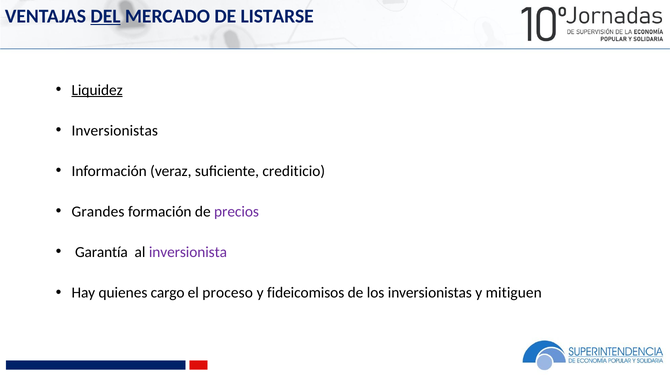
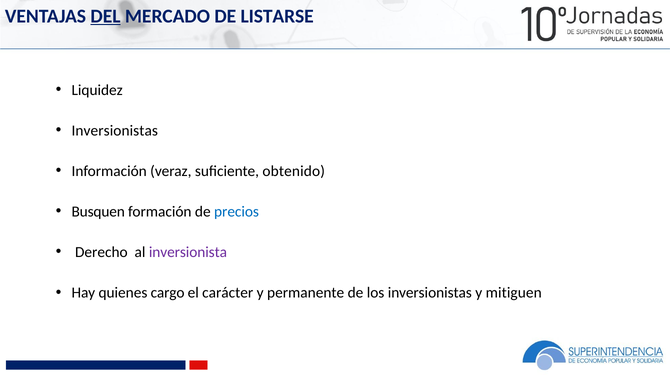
Liquidez underline: present -> none (97, 90)
crediticio: crediticio -> obtenido (294, 171)
Grandes: Grandes -> Busquen (98, 212)
precios colour: purple -> blue (237, 212)
Garantía: Garantía -> Derecho (101, 252)
proceso: proceso -> carácter (228, 293)
fideicomisos: fideicomisos -> permanente (306, 293)
